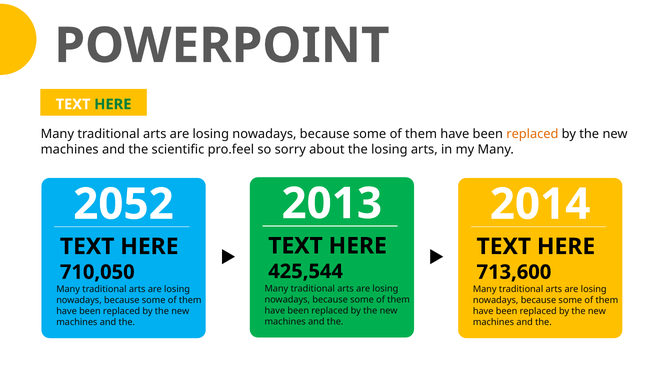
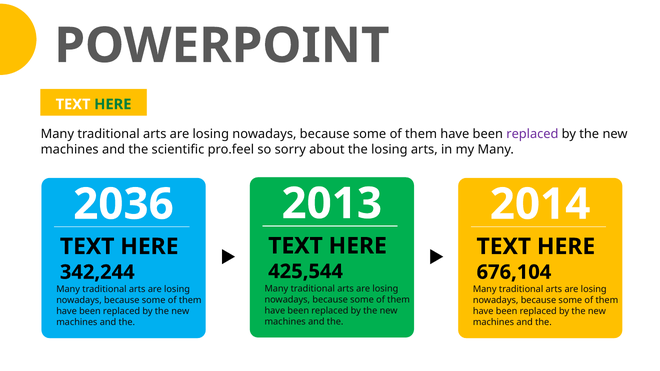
replaced colour: orange -> purple (532, 134)
2052: 2052 -> 2036 (123, 204)
710,050: 710,050 -> 342,244 (97, 272)
713,600: 713,600 -> 676,104 (514, 272)
